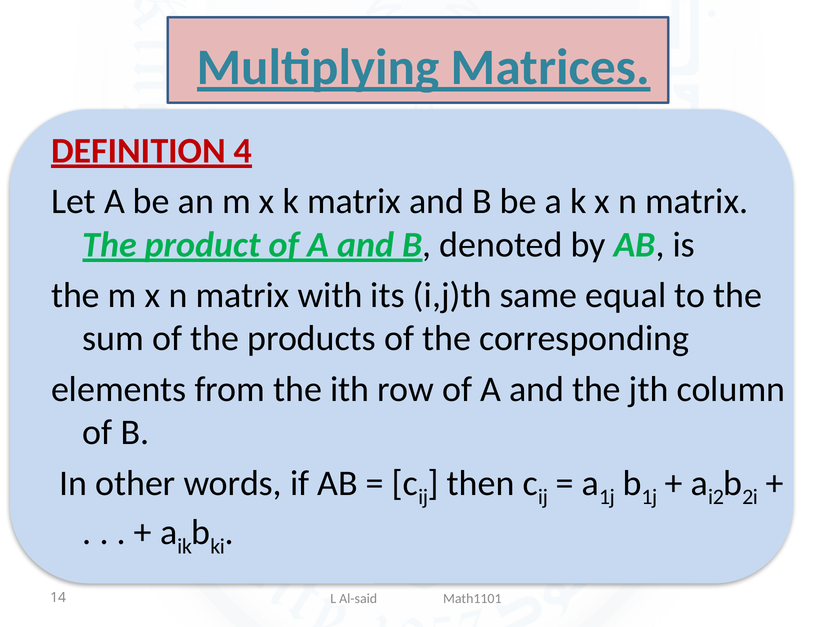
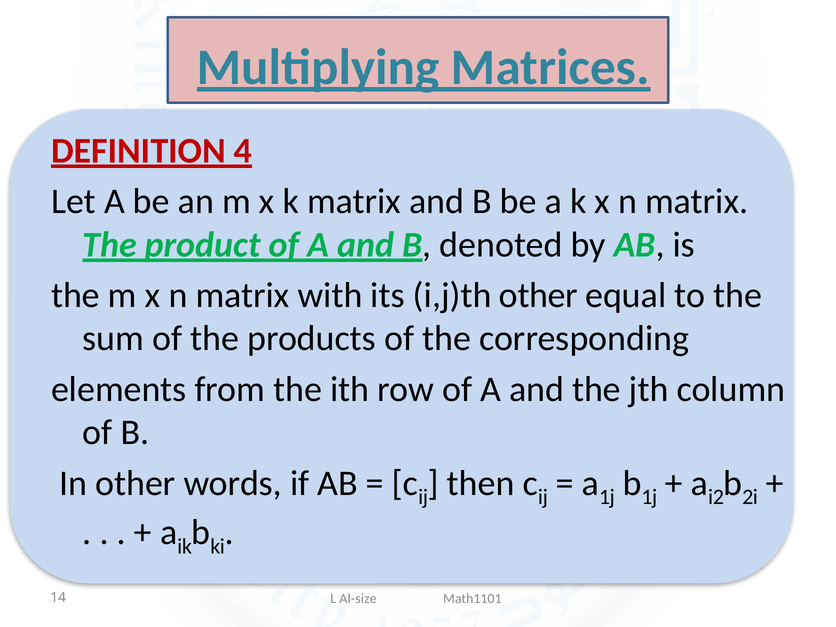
i,j)th same: same -> other (538, 295)
Al-said: Al-said -> Al-size (358, 599)
